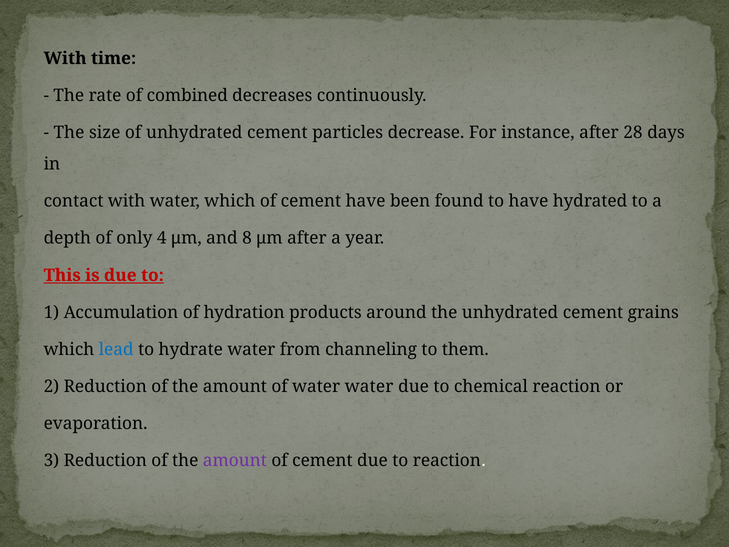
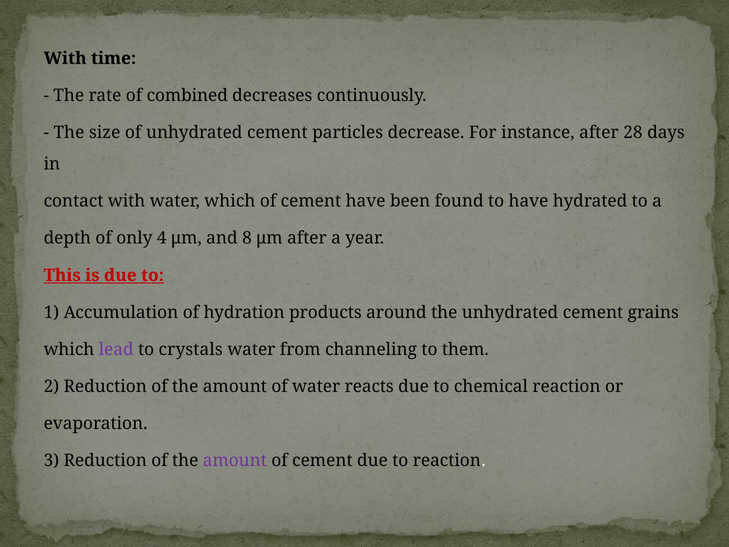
lead colour: blue -> purple (116, 349)
hydrate: hydrate -> crystals (191, 349)
water water: water -> reacts (369, 386)
